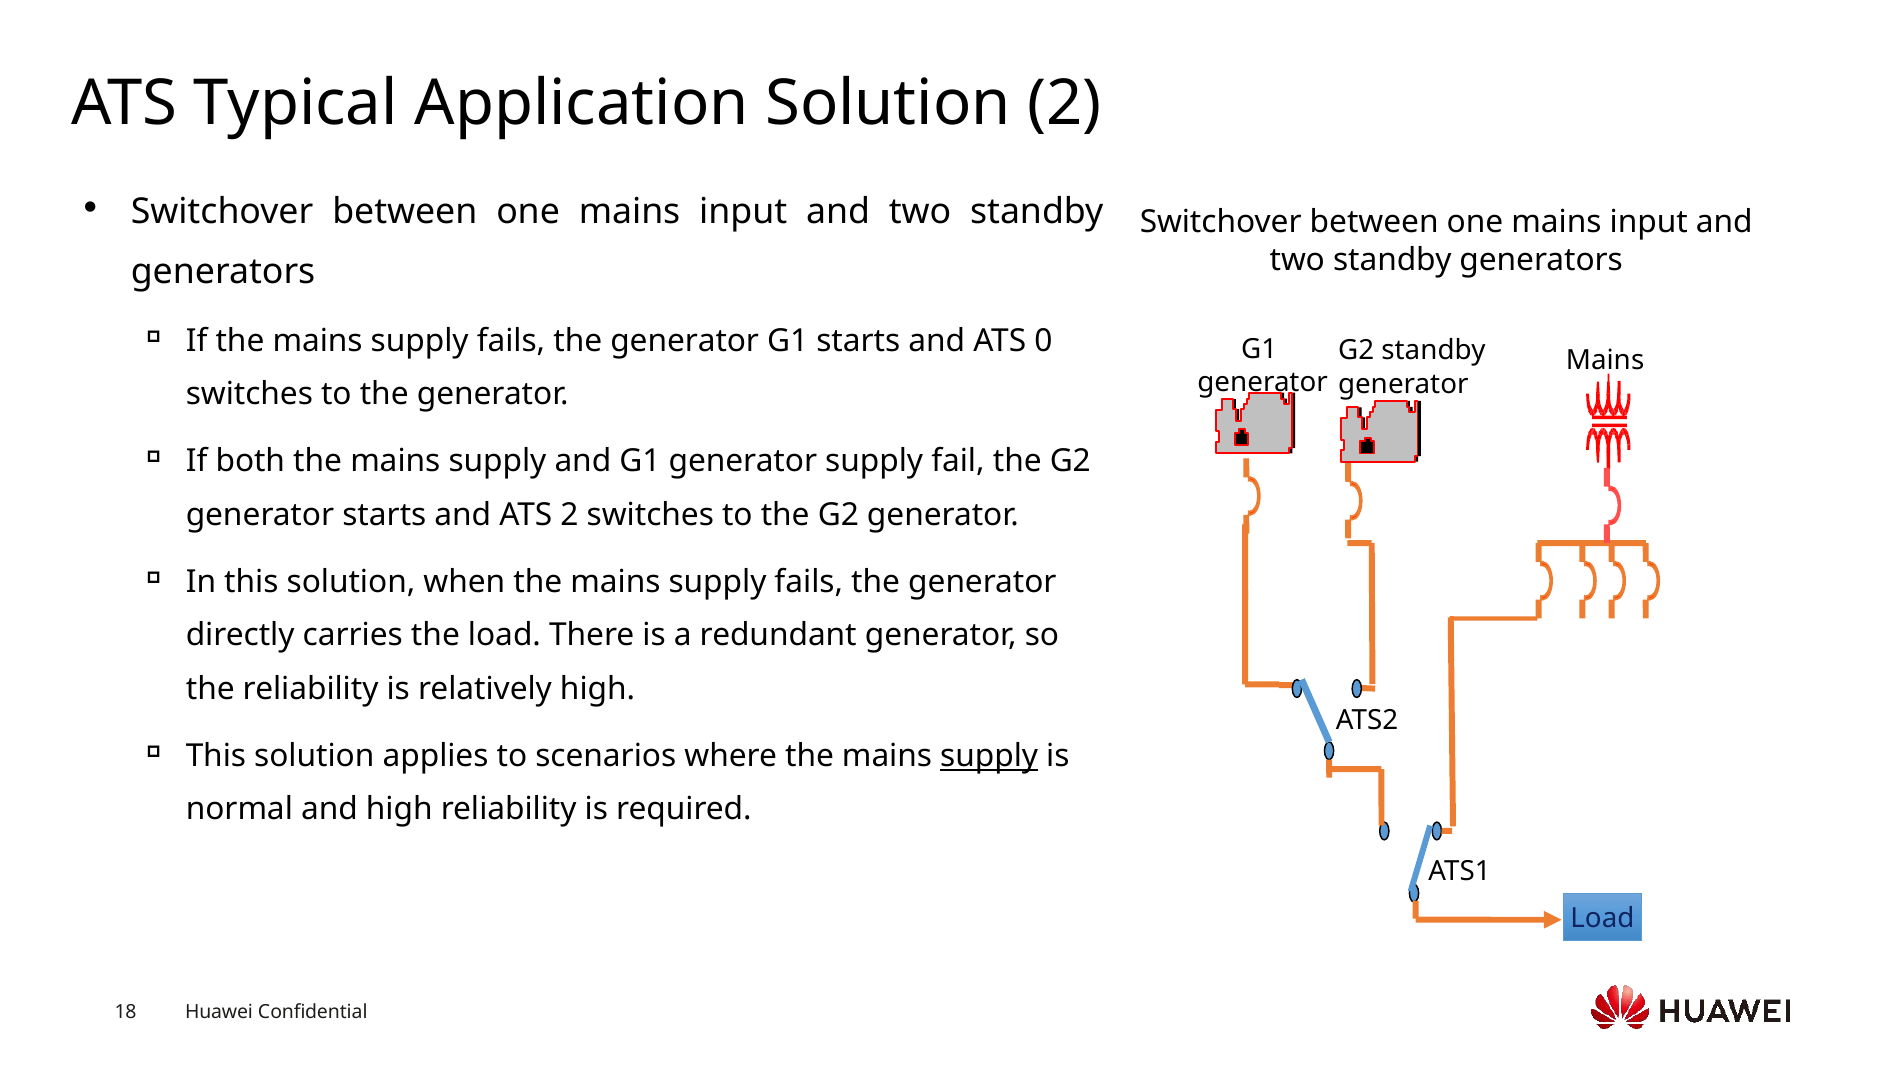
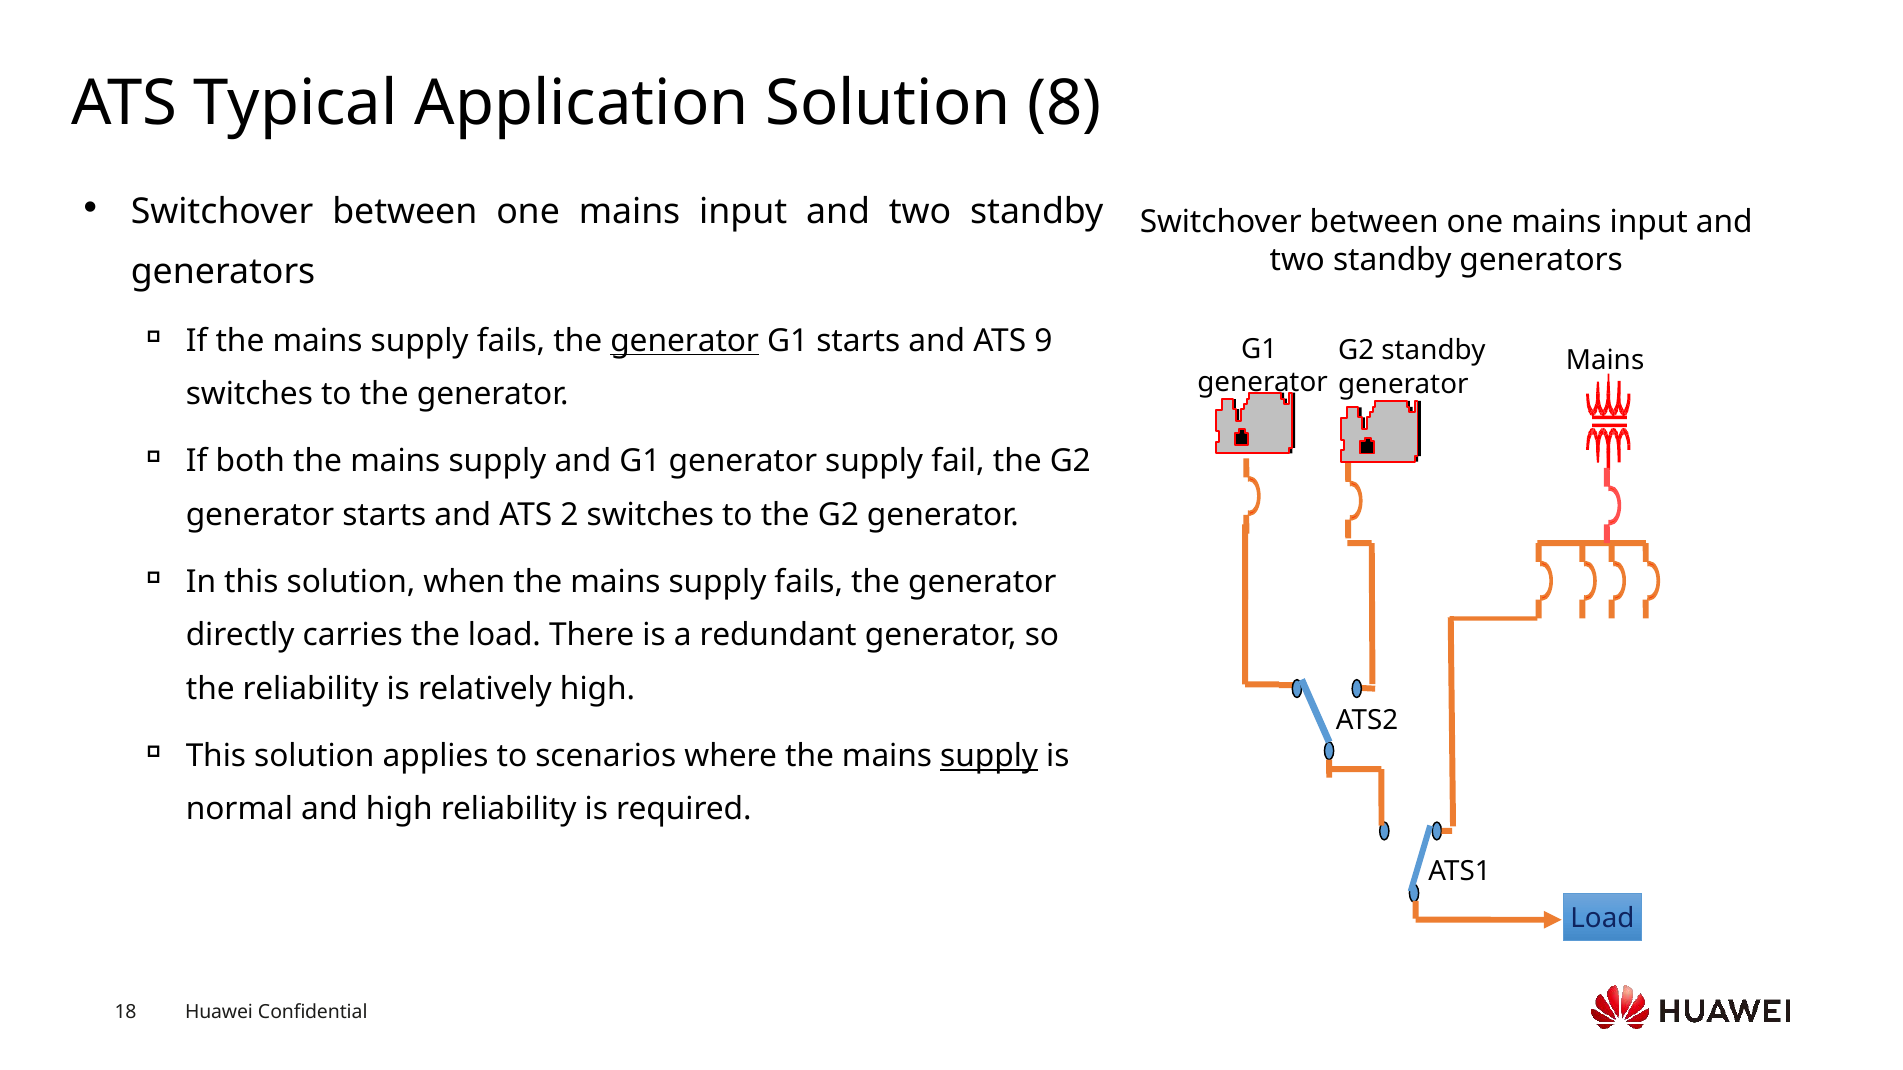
Solution 2: 2 -> 8 (1065, 104)
generator underline: none -> present (685, 341)
0: 0 -> 9 (1043, 341)
